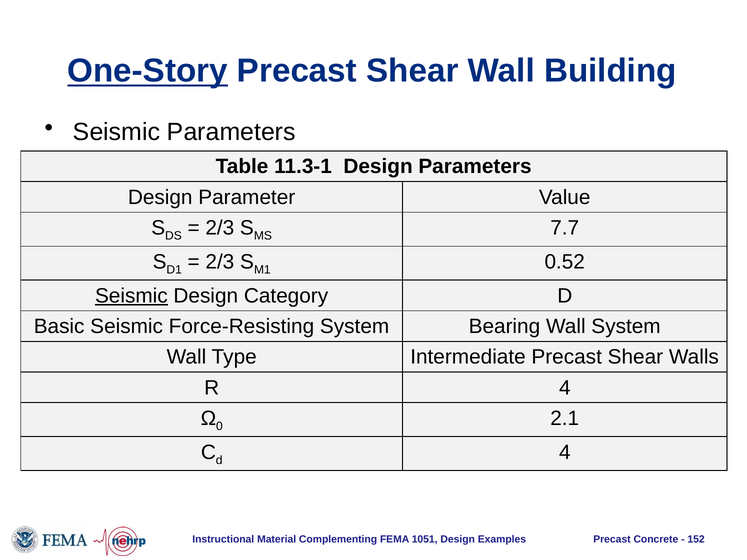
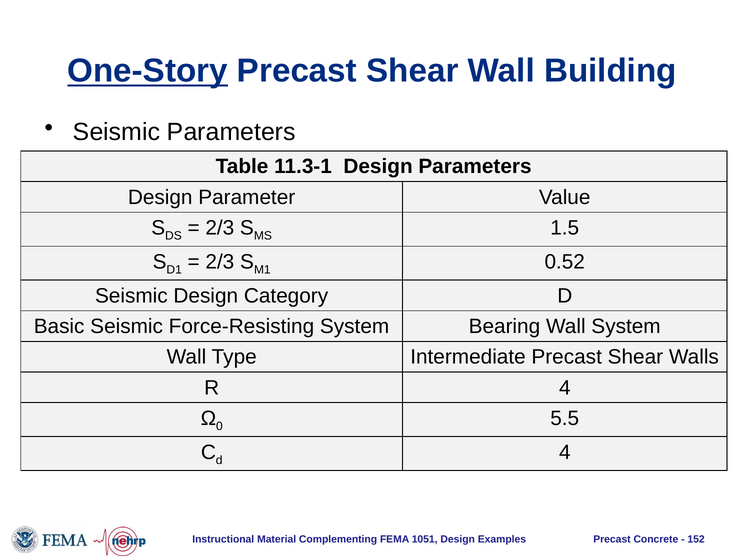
7.7: 7.7 -> 1.5 (565, 228)
Seismic underline: present -> none (131, 296)
2.1: 2.1 -> 5.5 (565, 419)
